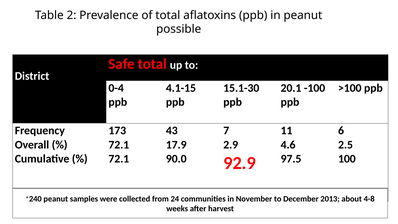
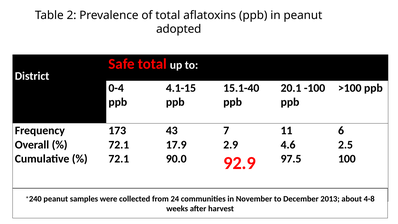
possible: possible -> adopted (179, 29)
15.1-30: 15.1-30 -> 15.1-40 (241, 88)
